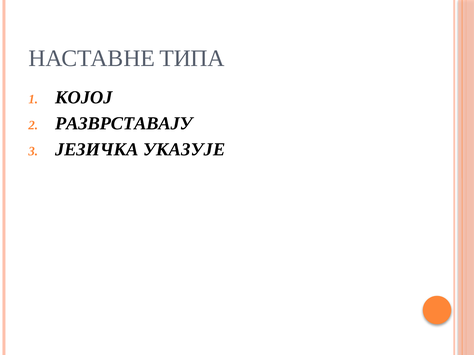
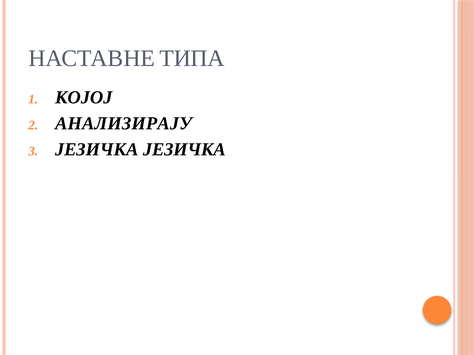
РАЗВРСТАВАЈУ: РАЗВРСТАВАЈУ -> АНАЛИЗИРАЈУ (124, 124)
ЈЕЗИЧКА УКАЗУЈЕ: УКАЗУЈЕ -> ЈЕЗИЧКА (184, 150)
